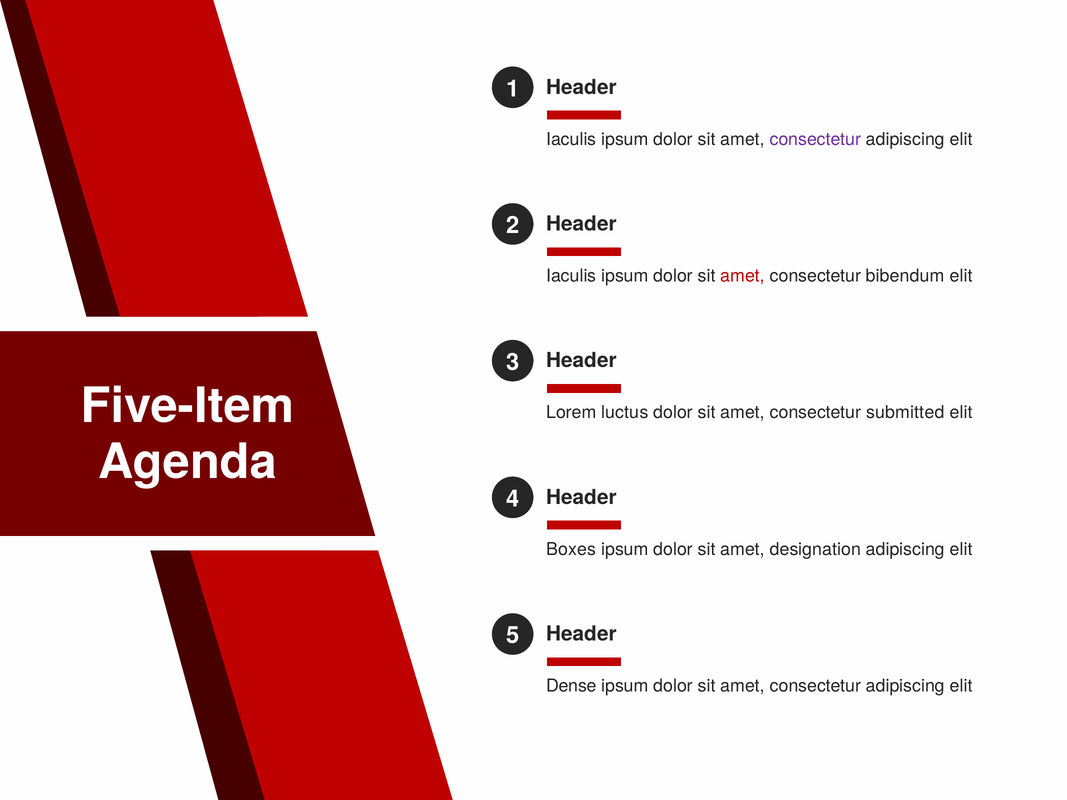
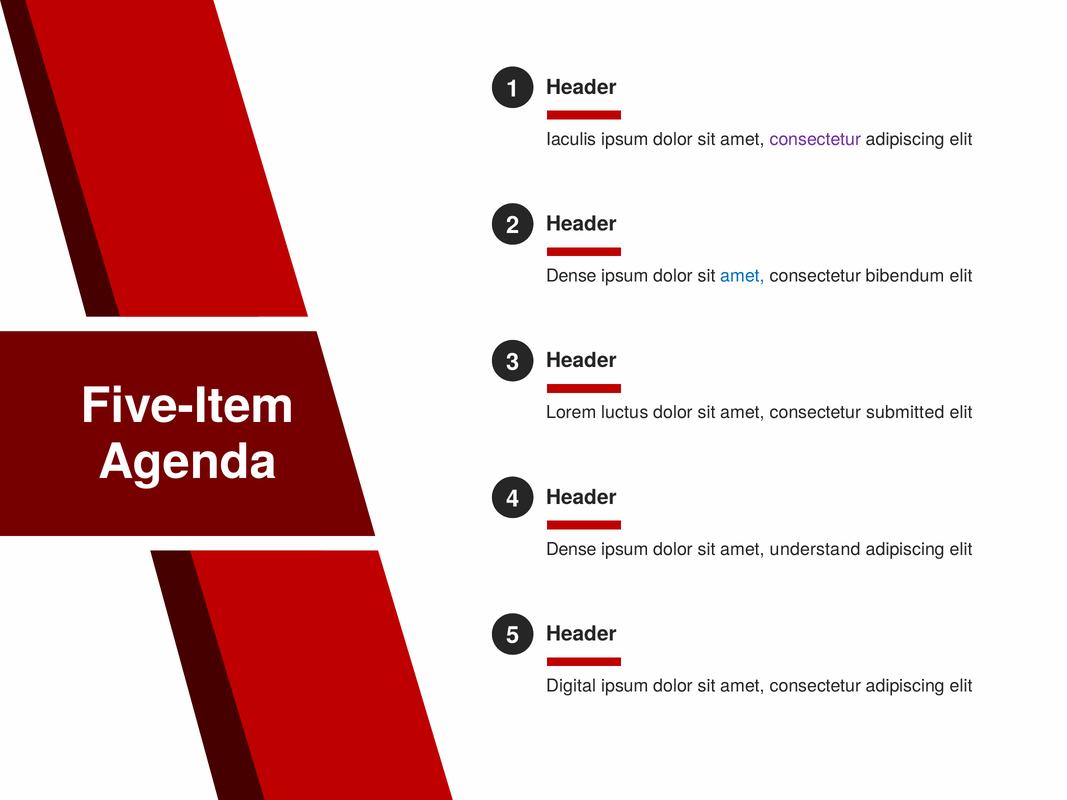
Iaculis: Iaculis -> Dense (571, 276)
amet colour: red -> blue (743, 276)
Boxes: Boxes -> Dense (571, 549)
designation: designation -> understand (815, 549)
Dense: Dense -> Digital (571, 686)
